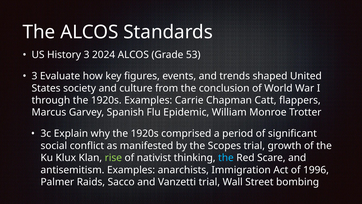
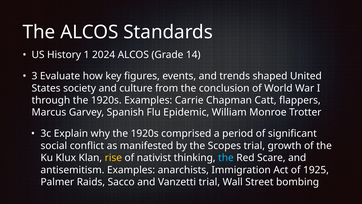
History 3: 3 -> 1 (87, 55)
53: 53 -> 14 (193, 55)
rise colour: light green -> yellow (113, 158)
1996: 1996 -> 1925 (316, 170)
